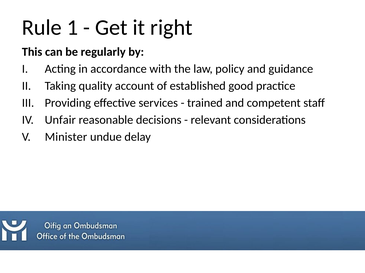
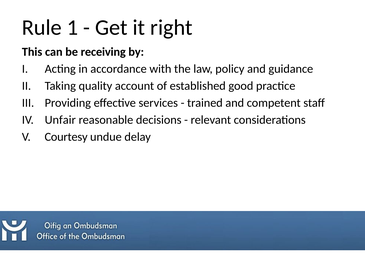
regularly: regularly -> receiving (103, 52)
Minister: Minister -> Courtesy (66, 137)
